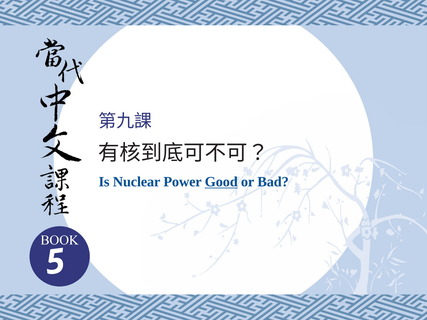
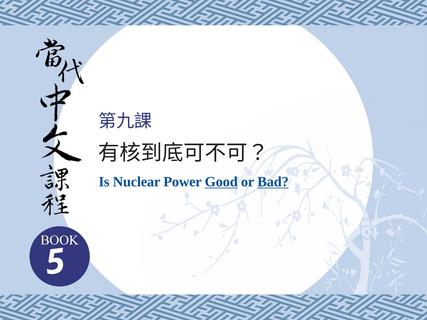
Bad underline: none -> present (273, 182)
